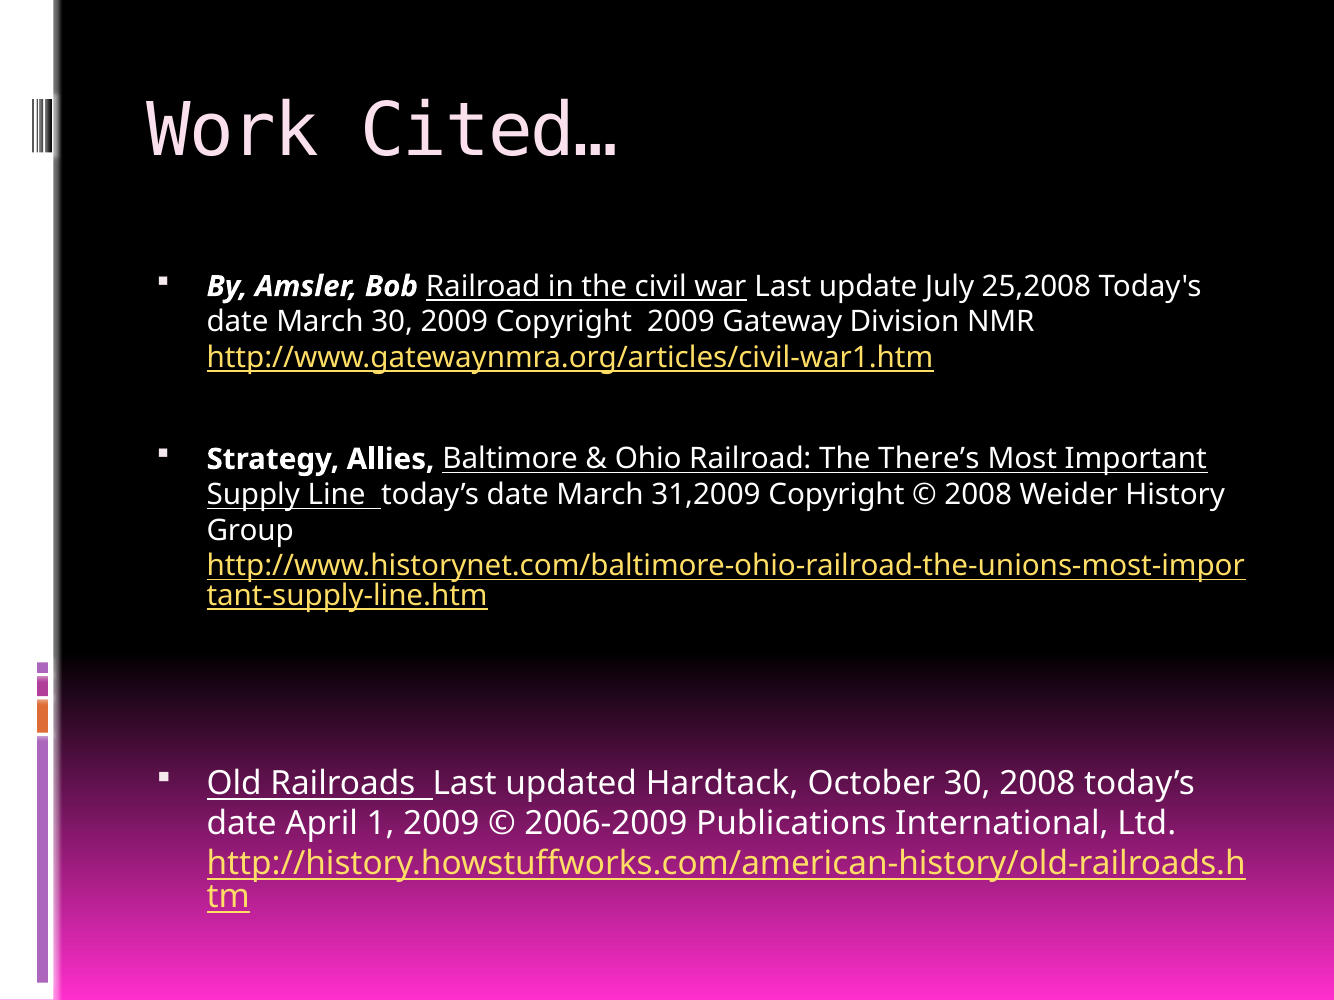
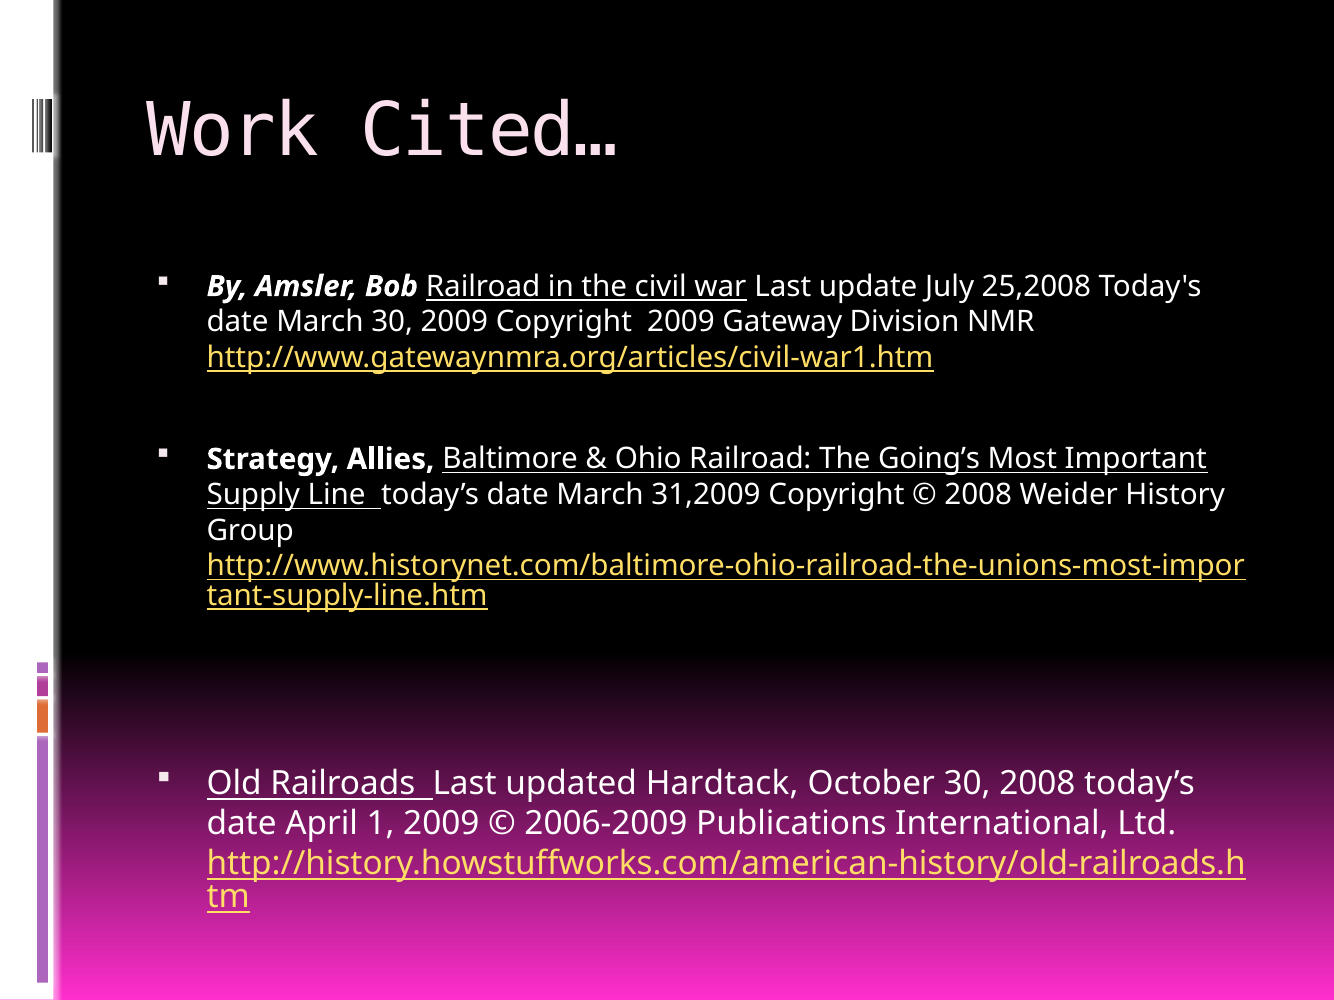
There’s: There’s -> Going’s (929, 459)
